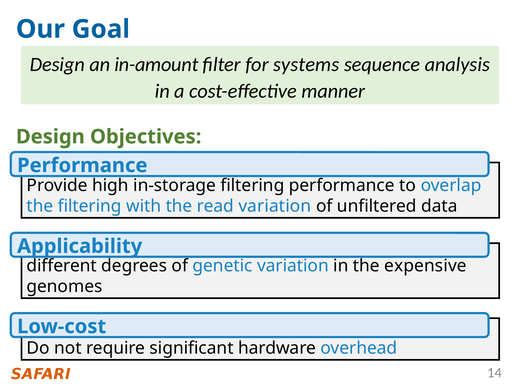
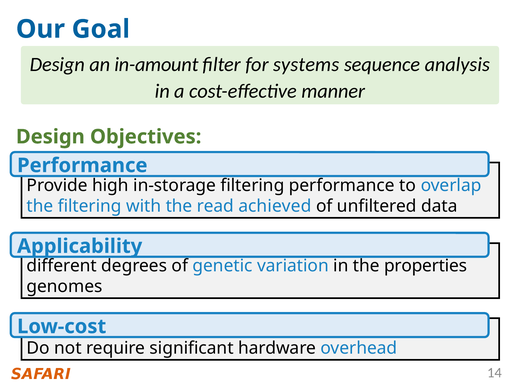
read variation: variation -> achieved (275, 206)
the expensive: expensive -> properties (426, 266)
